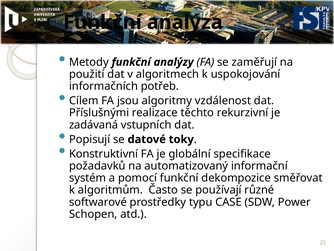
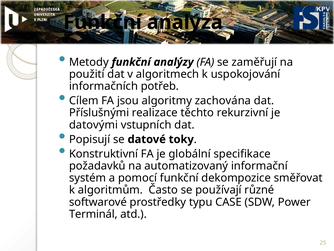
vzdálenost: vzdálenost -> zachována (223, 101)
zadávaná: zadávaná -> datovými (94, 125)
Schopen: Schopen -> Terminál (93, 214)
